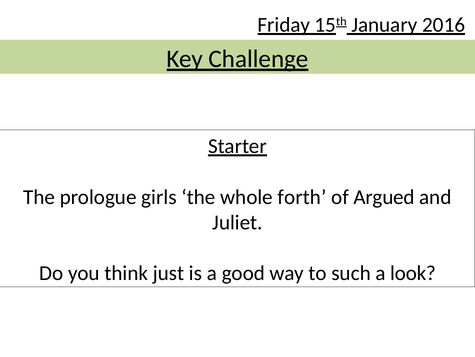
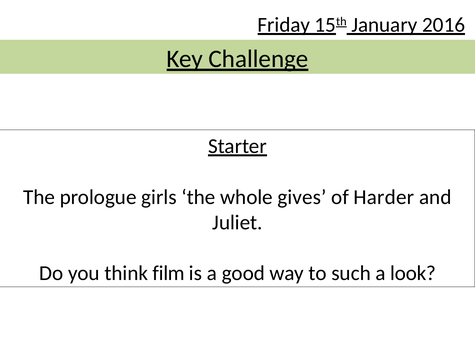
forth: forth -> gives (302, 197)
Argued: Argued -> Harder (384, 197)
just: just -> film (169, 273)
